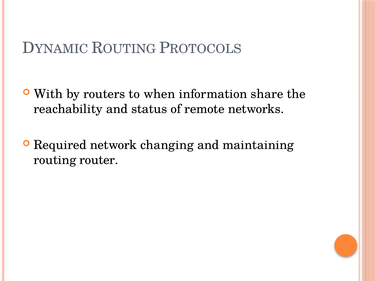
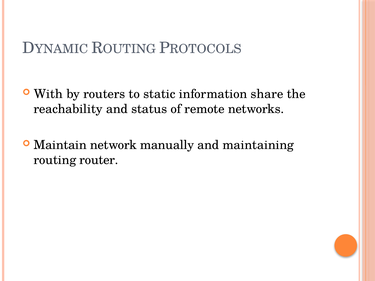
when: when -> static (159, 94)
Required: Required -> Maintain (60, 145)
changing: changing -> manually (167, 145)
